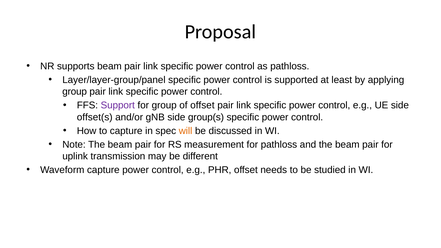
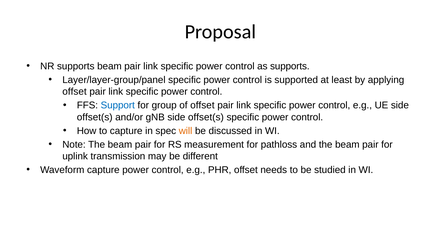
as pathloss: pathloss -> supports (290, 66)
group: group -> offset (75, 92)
Support colour: purple -> blue (118, 105)
gNB side group(s: group(s -> offset(s (206, 117)
